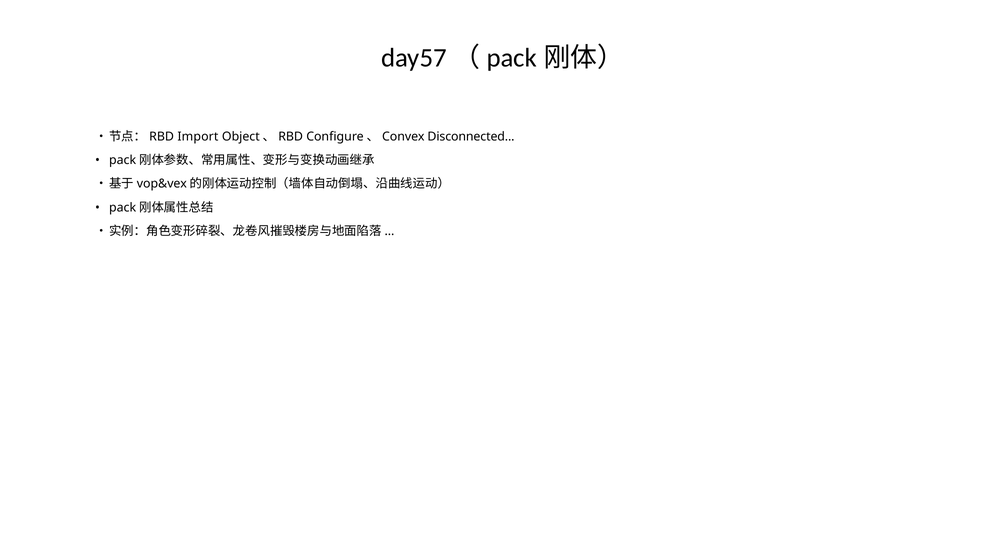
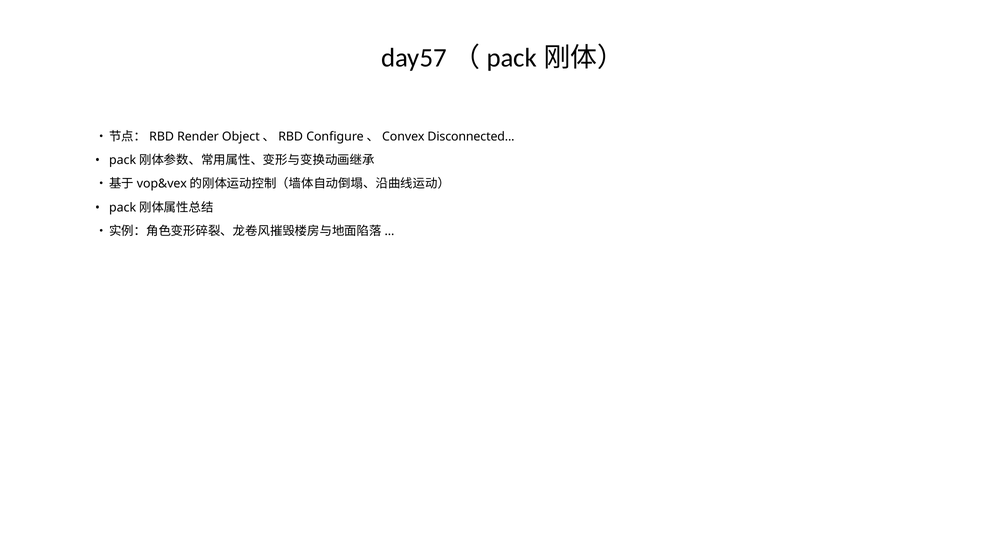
Import: Import -> Render (198, 136)
